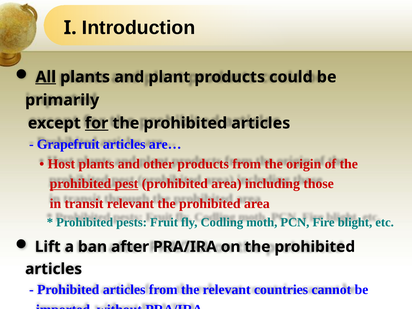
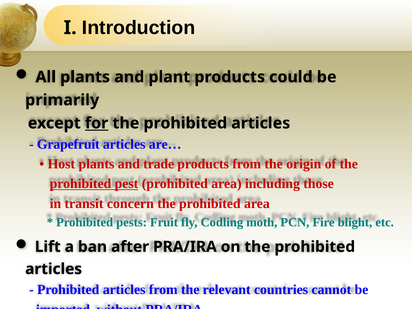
All underline: present -> none (46, 77)
other: other -> trade (159, 164)
transit relevant: relevant -> concern (130, 203)
